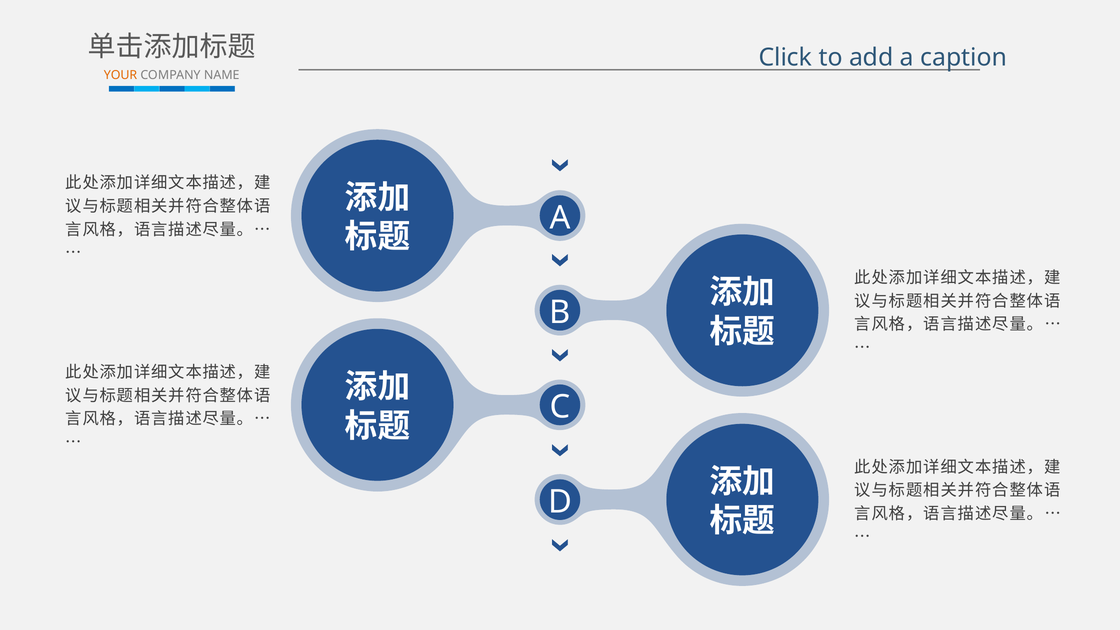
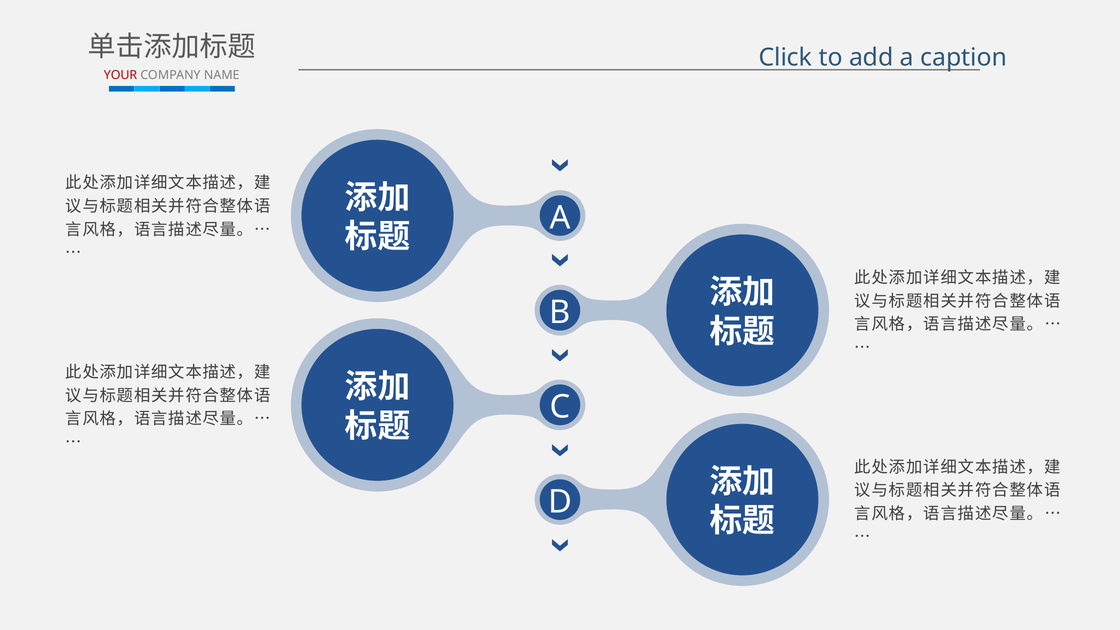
YOUR colour: orange -> red (121, 75)
